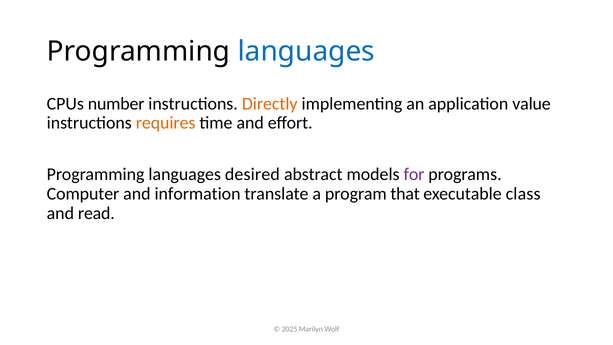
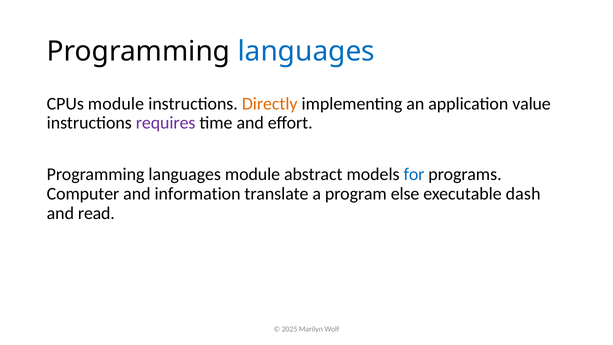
CPUs number: number -> module (116, 104)
requires colour: orange -> purple (166, 123)
languages desired: desired -> module (253, 174)
for colour: purple -> blue (414, 174)
that: that -> else (405, 194)
class: class -> dash (523, 194)
